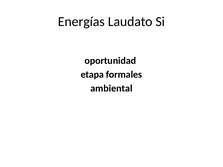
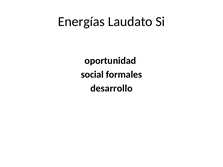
etapa: etapa -> social (92, 75)
ambiental: ambiental -> desarrollo (111, 88)
